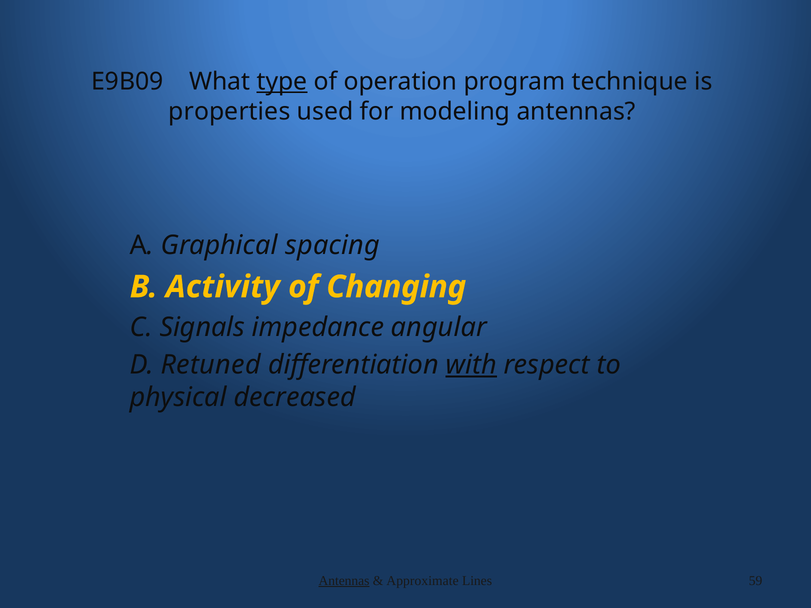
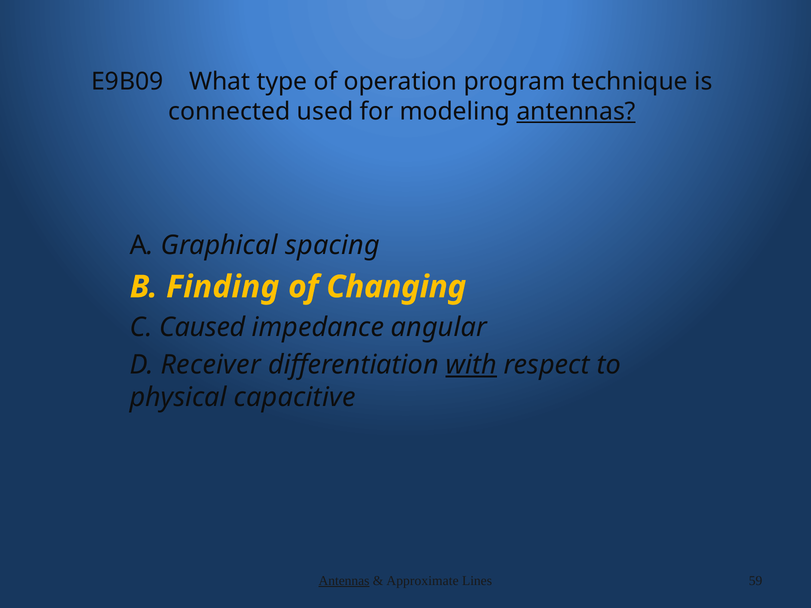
type underline: present -> none (282, 82)
properties: properties -> connected (229, 111)
antennas underline: none -> present (576, 111)
Activity: Activity -> Finding (223, 287)
Signals: Signals -> Caused (202, 327)
Retuned: Retuned -> Receiver (211, 365)
decreased: decreased -> capacitive (295, 398)
